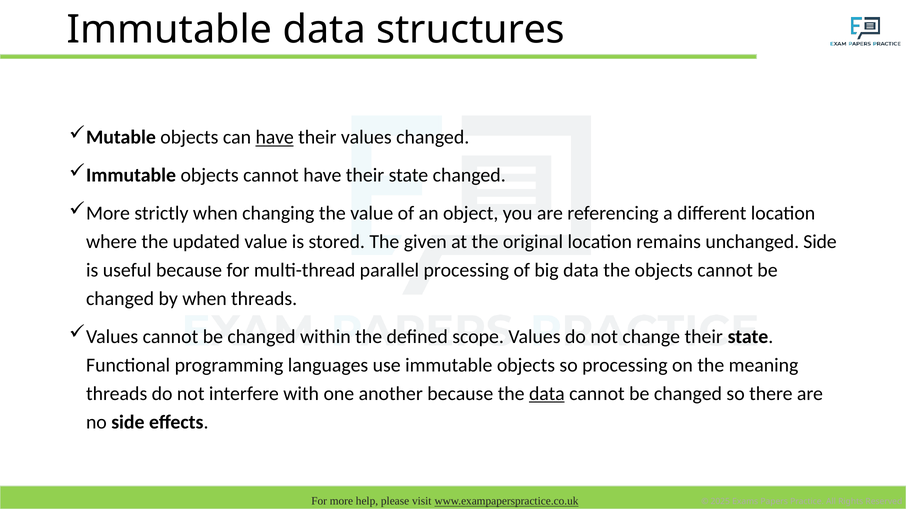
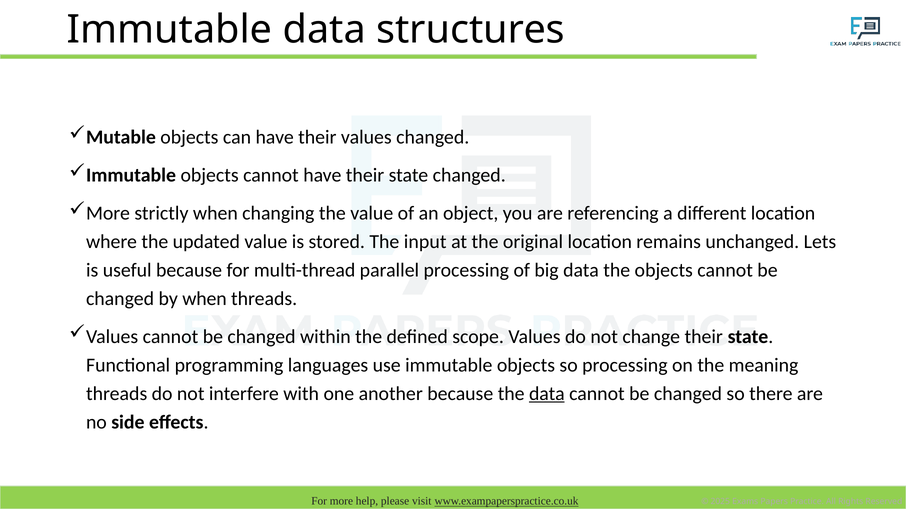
have underline: present -> none (275, 138)
given: given -> input (425, 242)
unchanged Side: Side -> Lets (820, 242)
